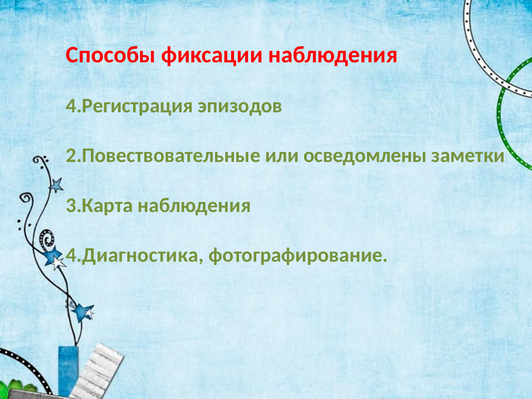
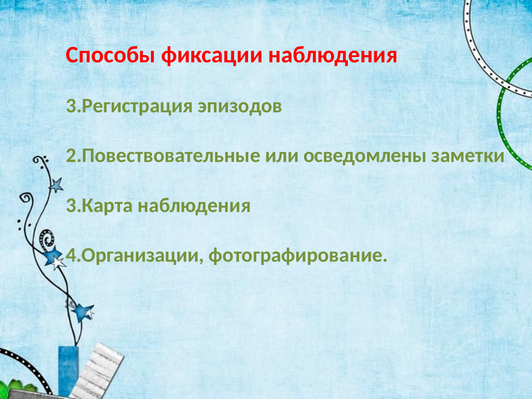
4.Регистрация: 4.Регистрация -> 3.Регистрация (130, 106)
4.Диагностика: 4.Диагностика -> 4.Организации (135, 255)
